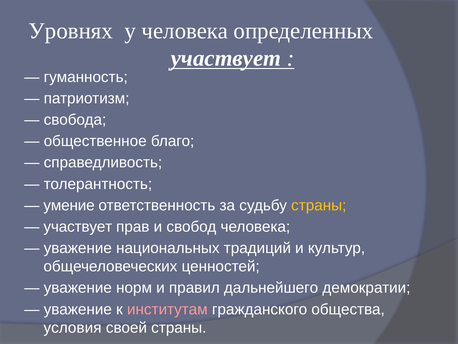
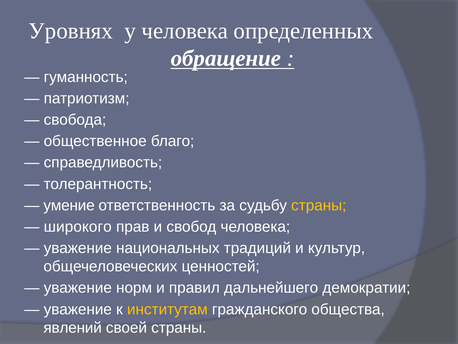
участвует: участвует -> обращение (226, 58)
участвует: участвует -> широкого (78, 226)
институтам colour: pink -> yellow (167, 309)
условия: условия -> явлений (73, 327)
